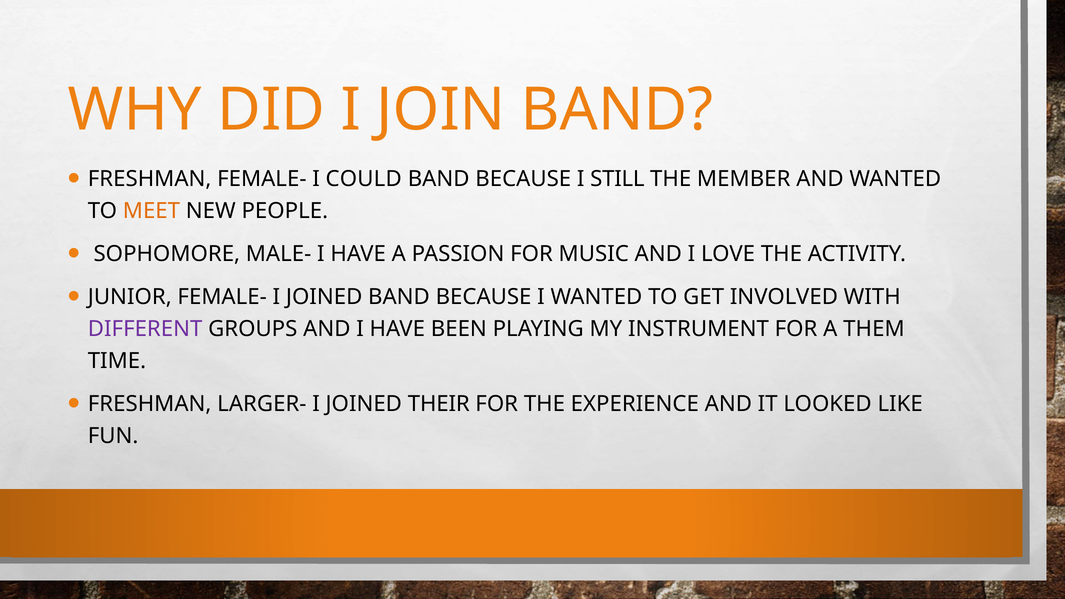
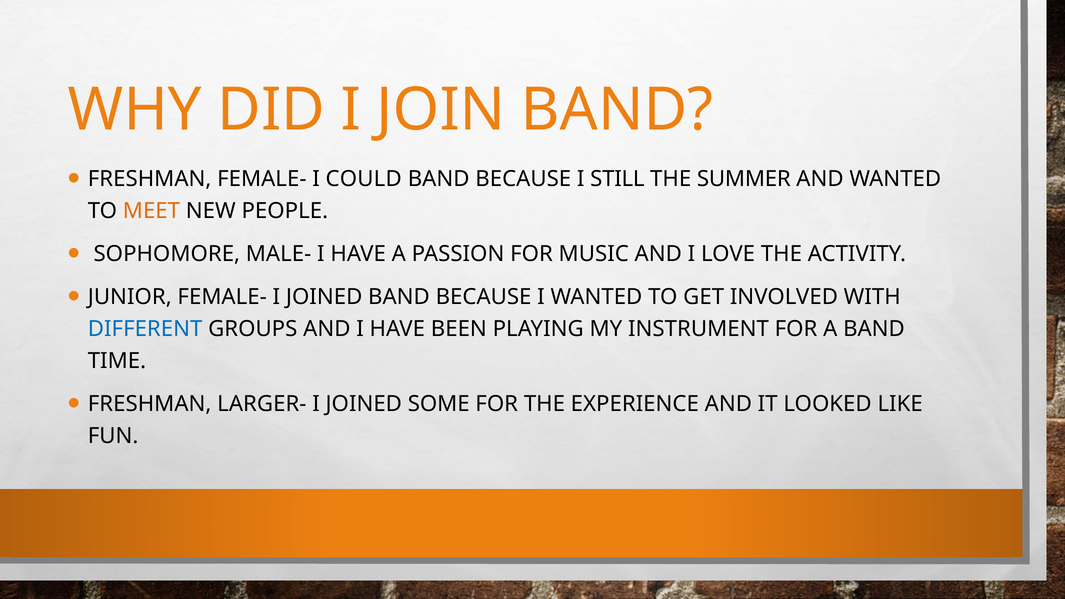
MEMBER: MEMBER -> SUMMER (744, 179)
DIFFERENT colour: purple -> blue (145, 329)
A THEM: THEM -> BAND (874, 329)
THEIR: THEIR -> SOME (439, 404)
